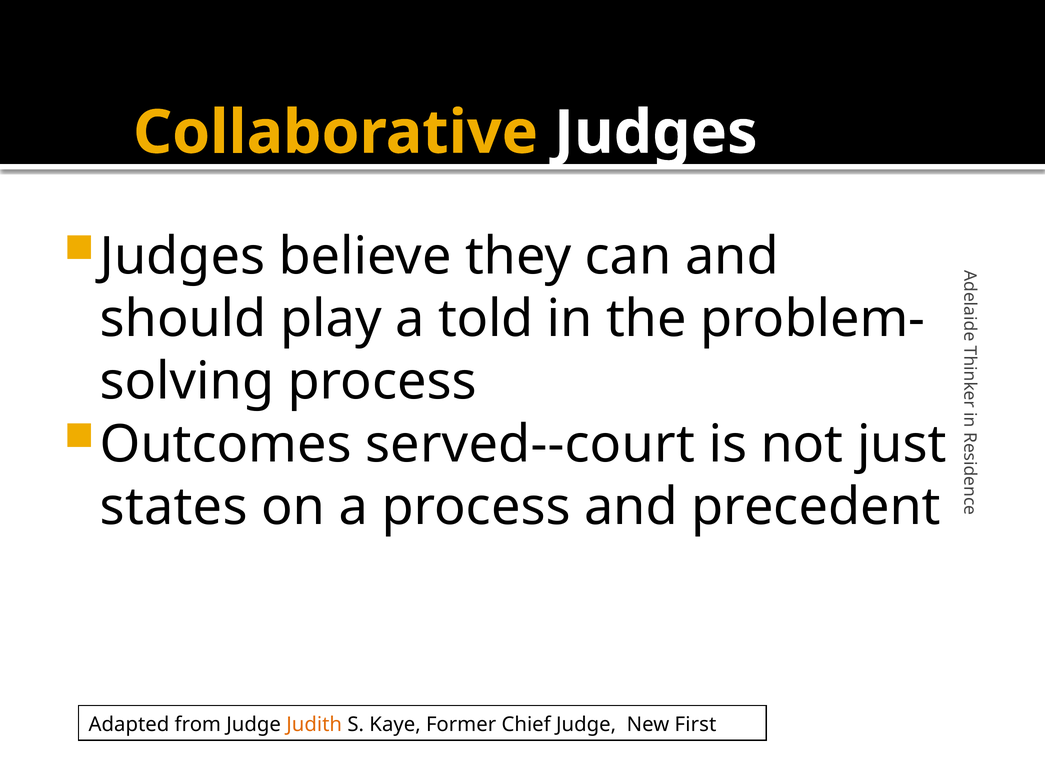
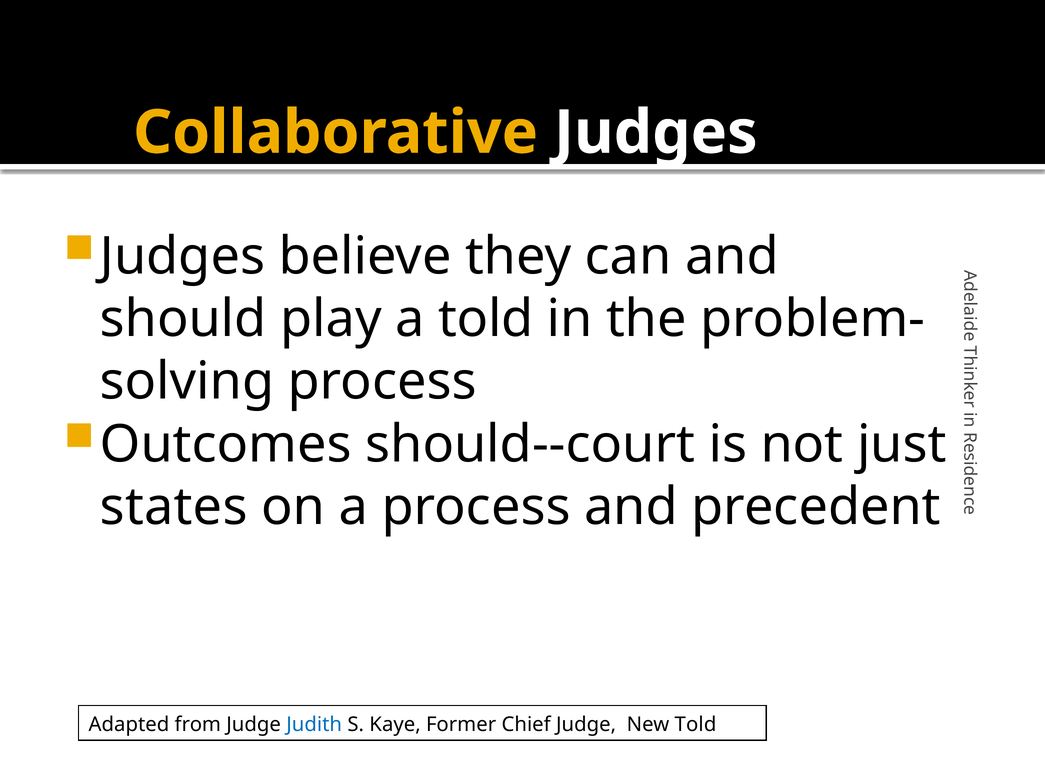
served--court: served--court -> should--court (530, 444)
Judith colour: orange -> blue (314, 724)
New First: First -> Told (695, 724)
